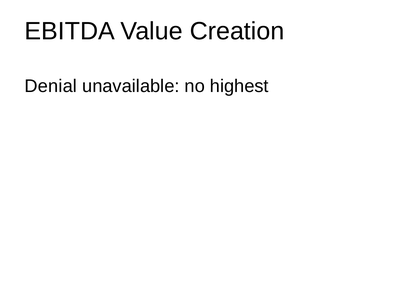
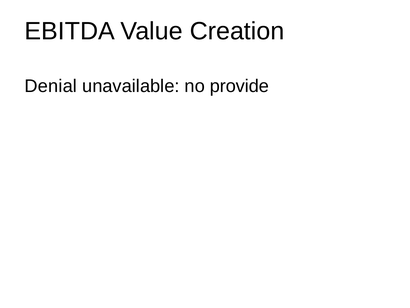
highest: highest -> provide (239, 86)
